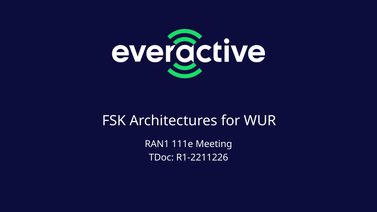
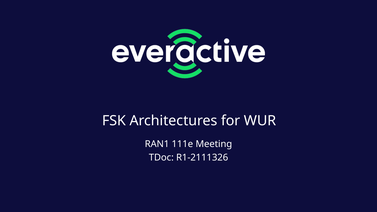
R1-2211226: R1-2211226 -> R1-2111326 (202, 158)
